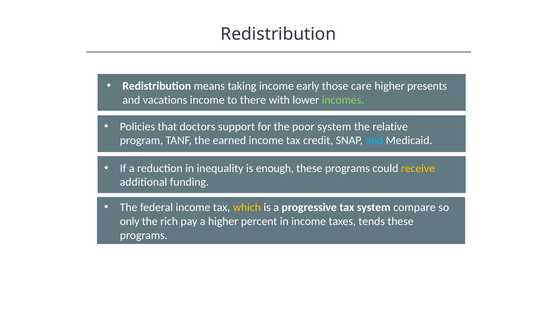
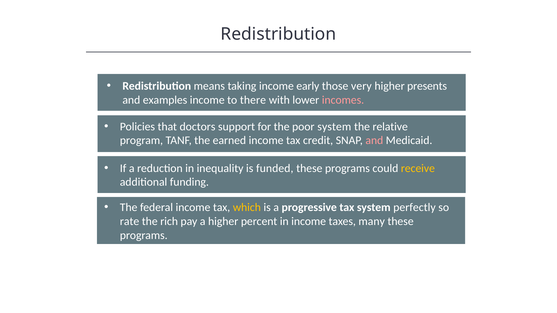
care: care -> very (361, 86)
vacations: vacations -> examples (165, 100)
incomes colour: light green -> pink (343, 100)
and colour: light blue -> pink (374, 141)
enough: enough -> funded (275, 168)
compare: compare -> perfectly (414, 208)
only: only -> rate (130, 222)
tends: tends -> many (372, 222)
